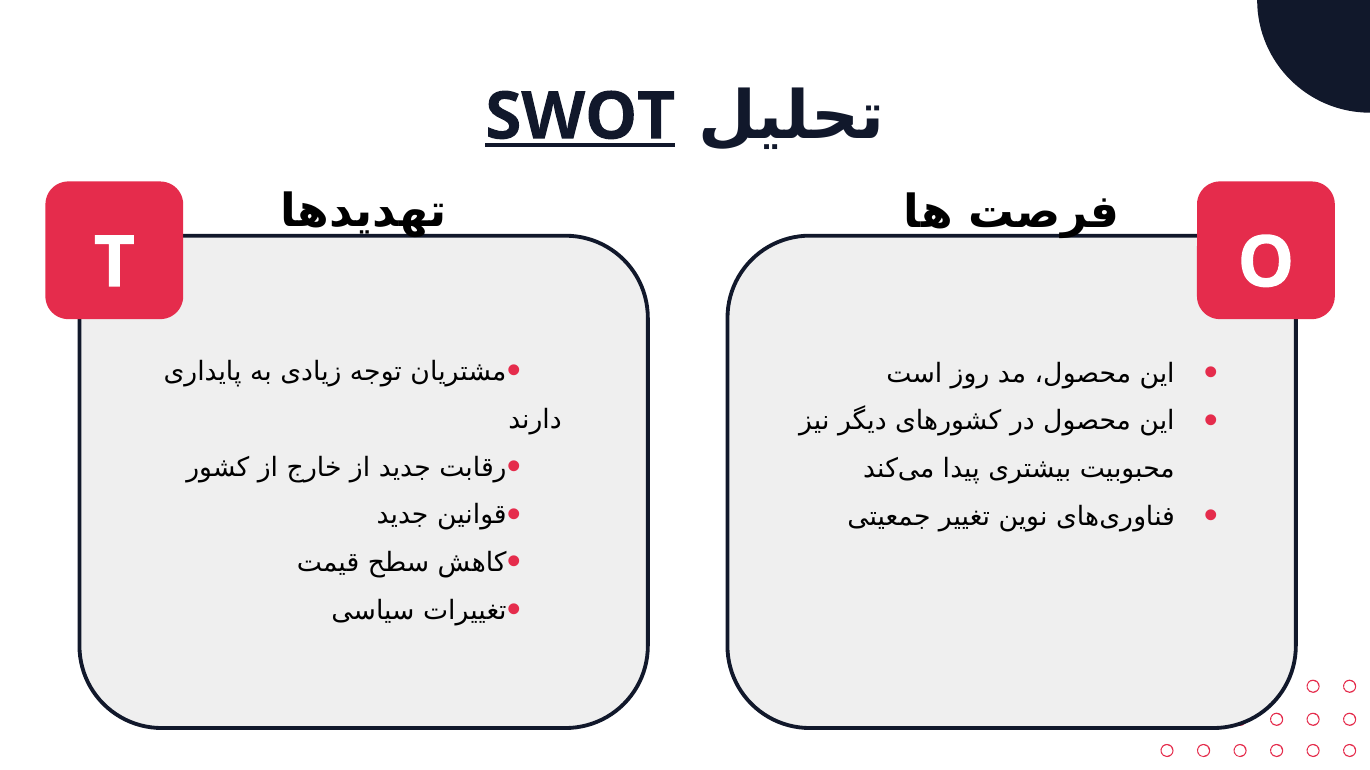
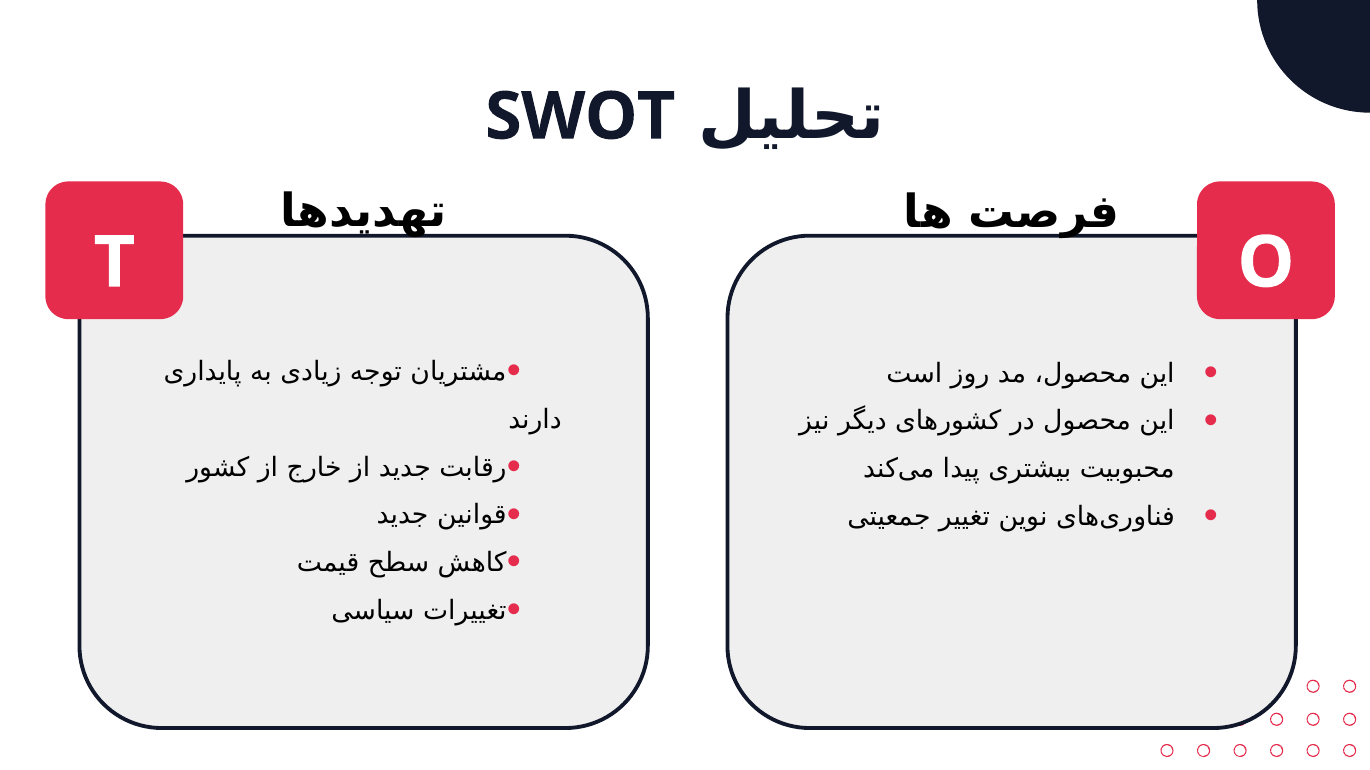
SWOT underline: present -> none (580, 117)
